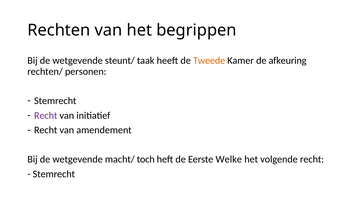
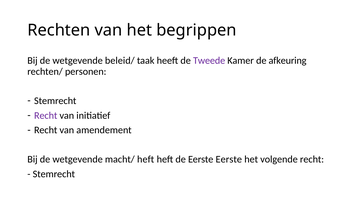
steunt/: steunt/ -> beleid/ (120, 61)
Tweede colour: orange -> purple (209, 61)
macht/ toch: toch -> heft (146, 159)
Eerste Welke: Welke -> Eerste (229, 159)
